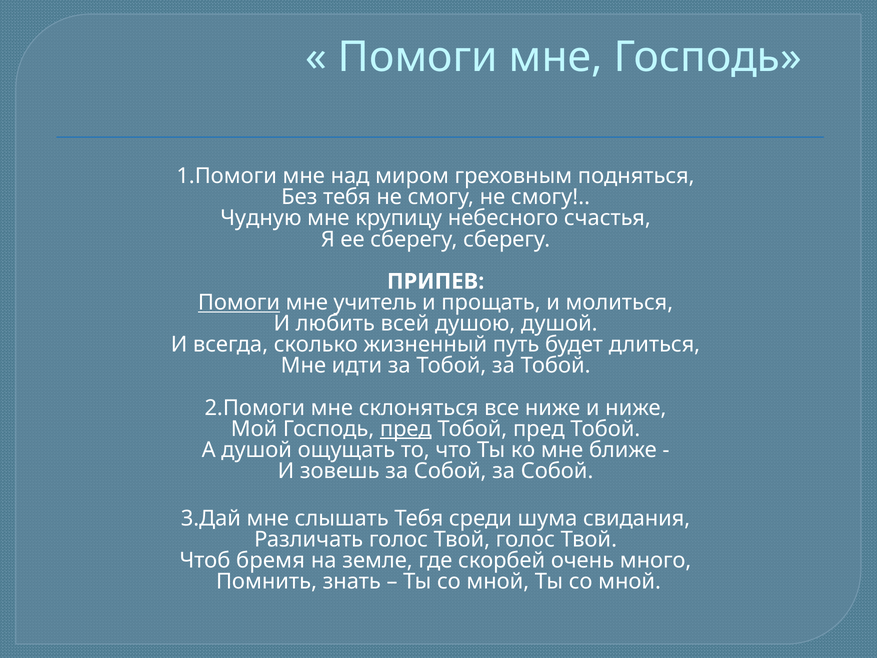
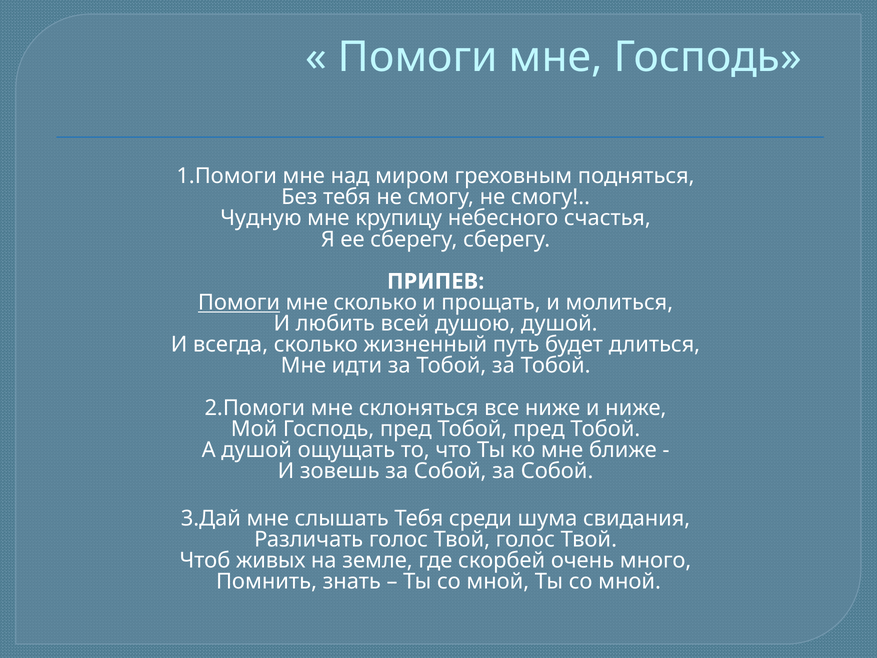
мне учитель: учитель -> сколько (375, 302)
пред underline: present -> none (406, 429)
бремя: бремя -> живых (271, 560)
